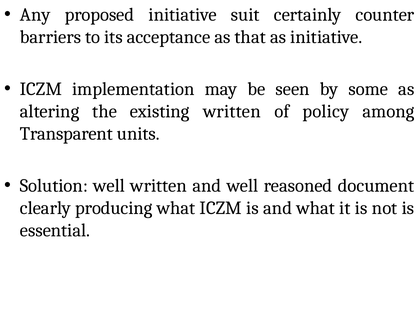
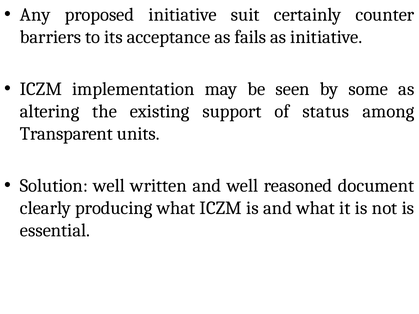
that: that -> fails (250, 37)
existing written: written -> support (232, 111)
policy: policy -> status (326, 111)
